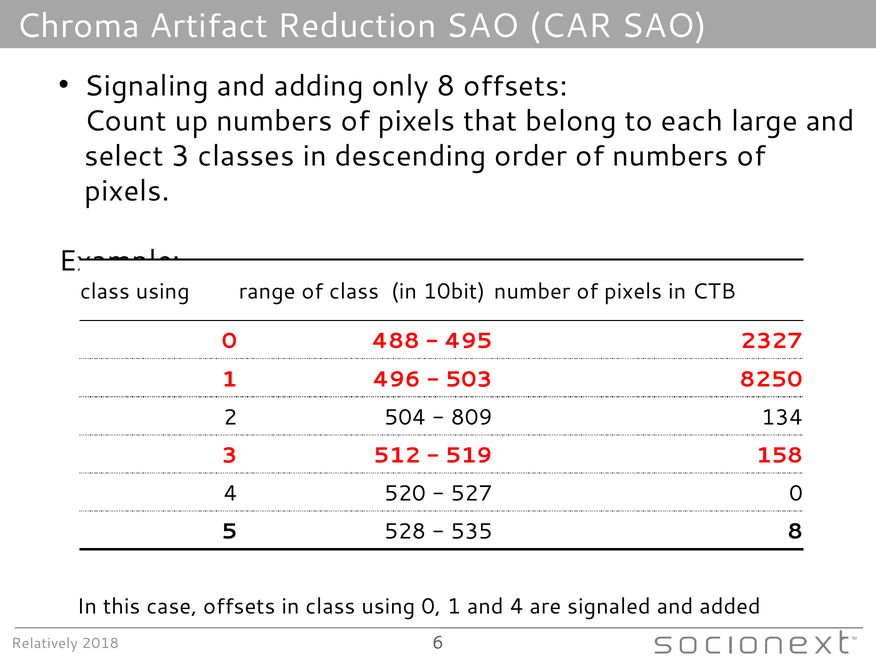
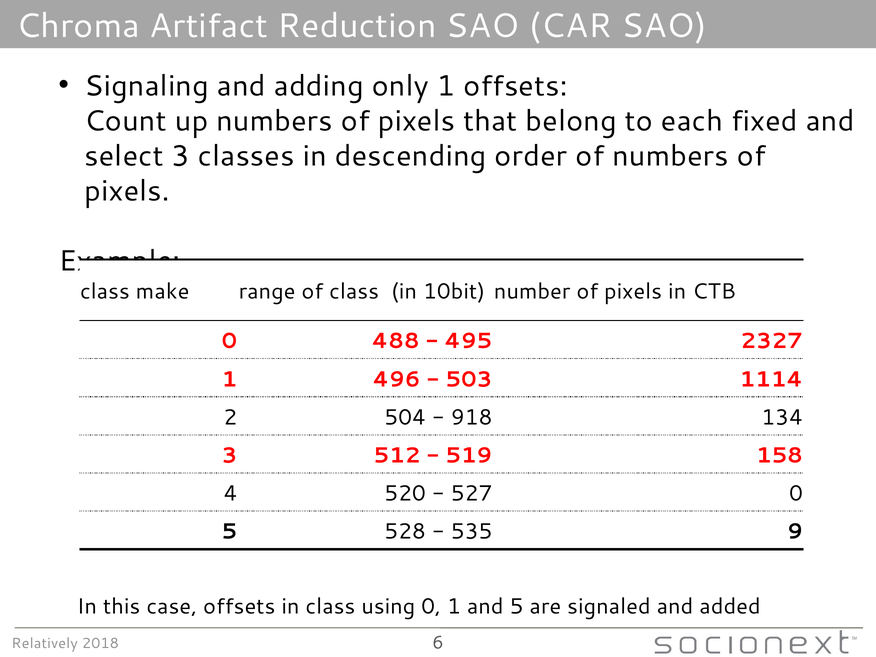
only 8: 8 -> 1 (446, 86)
large: large -> fixed (764, 121)
using: using -> make (163, 292)
8250: 8250 -> 1114 (771, 379)
809: 809 -> 918 (472, 417)
535 8: 8 -> 9 (795, 532)
and 4: 4 -> 5 (517, 607)
